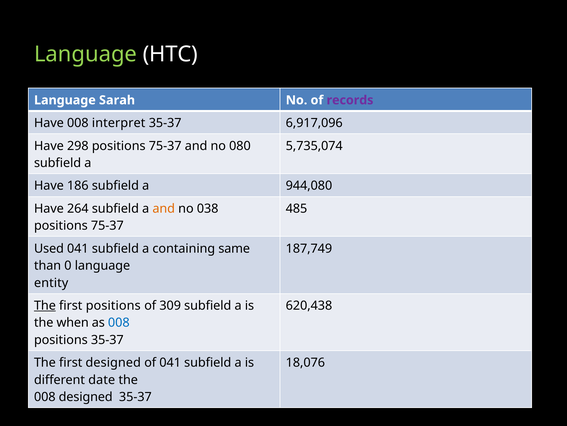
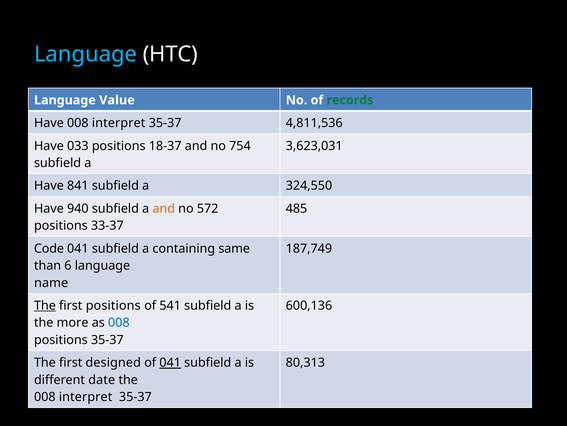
Language colour: light green -> light blue (86, 54)
Sarah: Sarah -> Value (117, 100)
records colour: purple -> green (350, 100)
6,917,096: 6,917,096 -> 4,811,536 (314, 123)
298: 298 -> 033 (78, 146)
75-37: 75-37 -> 18-37 (165, 146)
080: 080 -> 754 (240, 146)
5,735,074: 5,735,074 -> 3,623,031 (314, 146)
186: 186 -> 841 (78, 185)
944,080: 944,080 -> 324,550 (309, 185)
264: 264 -> 940 (78, 208)
038: 038 -> 572 (208, 208)
75-37: 75-37 -> 33-37 (107, 225)
Used: Used -> Code (49, 248)
0: 0 -> 6 (68, 265)
entity: entity -> name (51, 282)
309: 309 -> 541 (170, 305)
620,438: 620,438 -> 600,136 (309, 305)
when: when -> more (73, 322)
041 underline: none -> present (170, 362)
18,076: 18,076 -> 80,313 (305, 362)
designed: designed -> interpret (86, 396)
